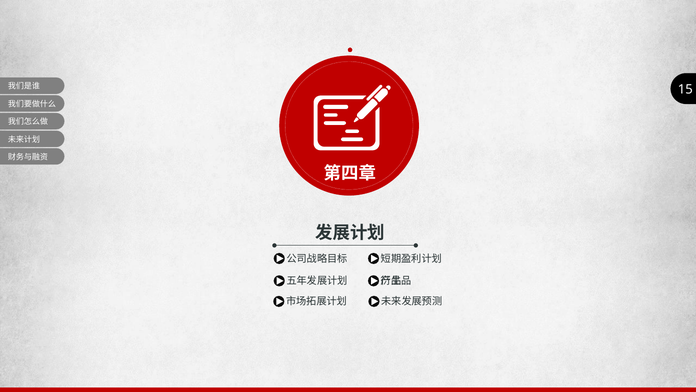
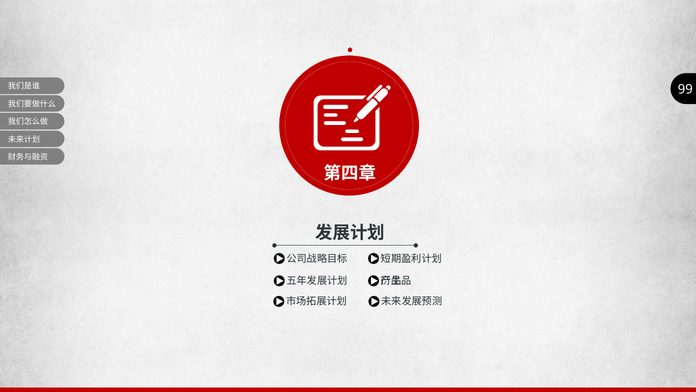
15: 15 -> 99 (685, 89)
